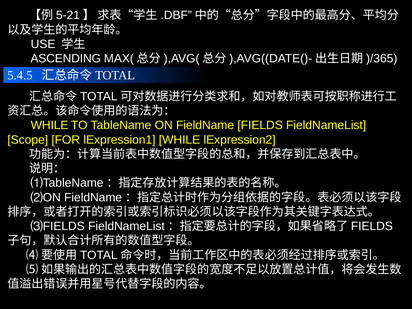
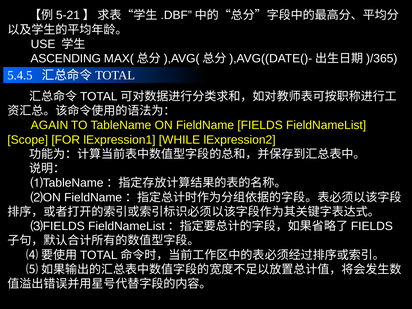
WHILE: WHILE -> AGAIN (50, 125)
